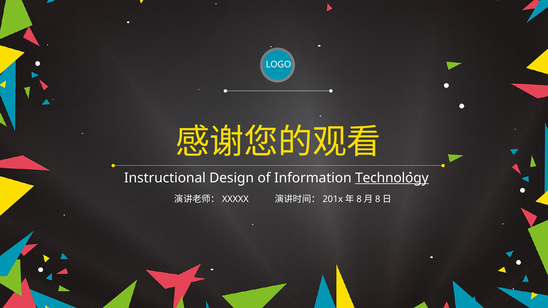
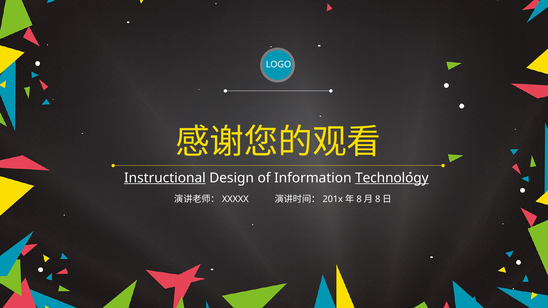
Instructional underline: none -> present (165, 178)
